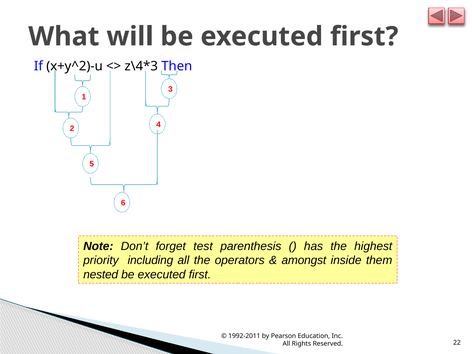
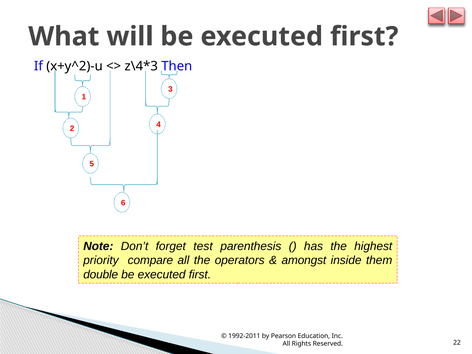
including: including -> compare (150, 260)
nested: nested -> double (101, 275)
